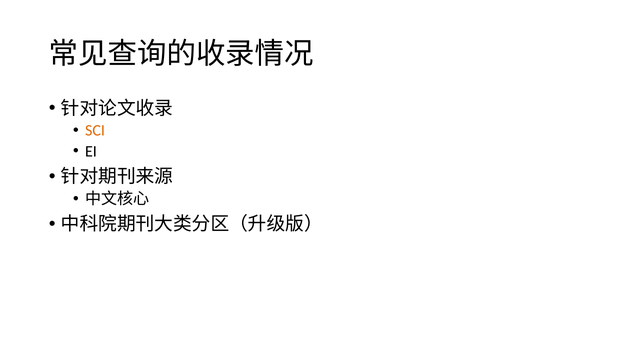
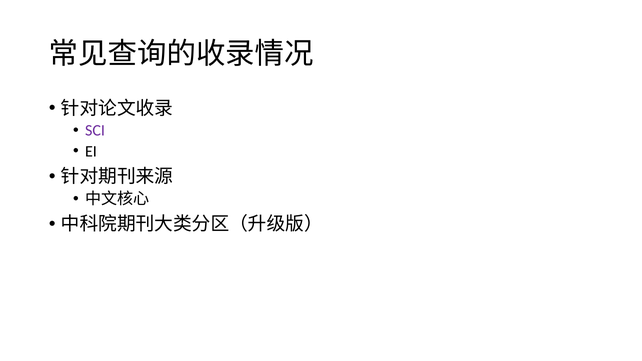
SCI colour: orange -> purple (95, 131)
